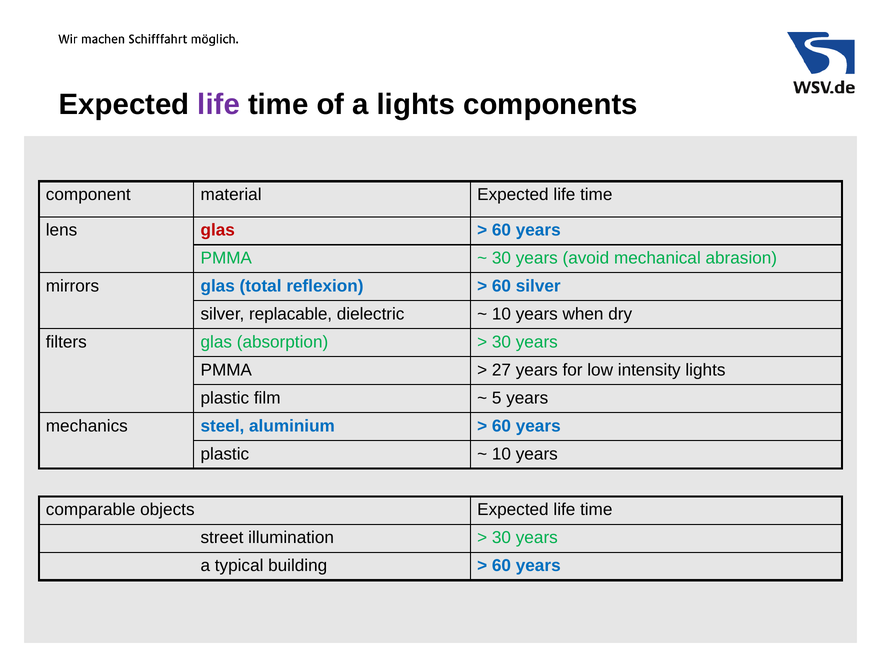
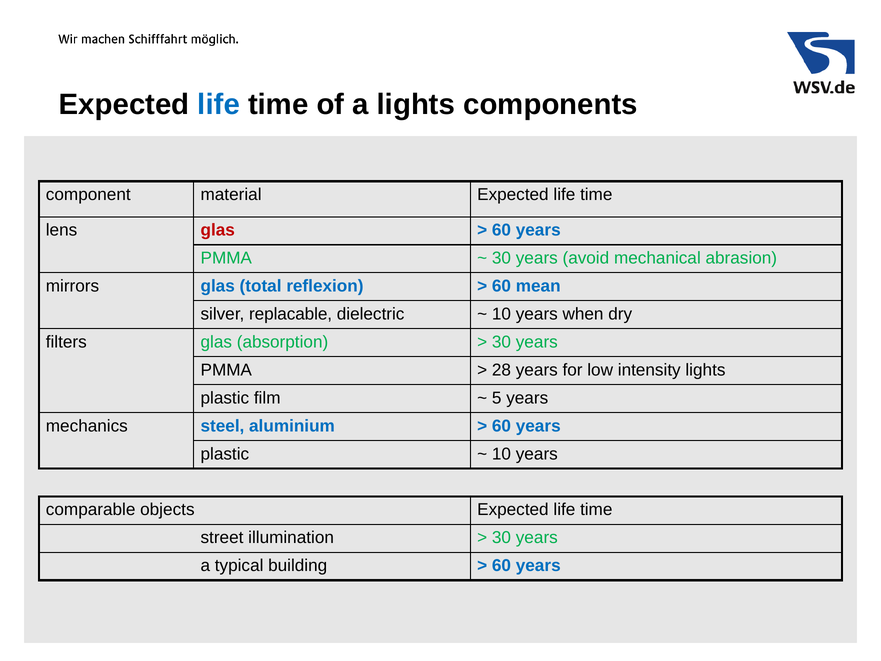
life colour: purple -> blue (219, 105)
60 silver: silver -> mean (538, 286)
27: 27 -> 28 (501, 370)
